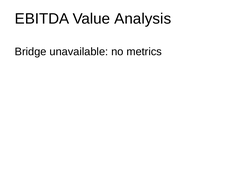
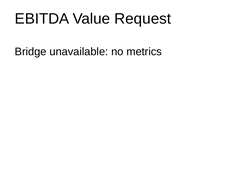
Analysis: Analysis -> Request (143, 19)
